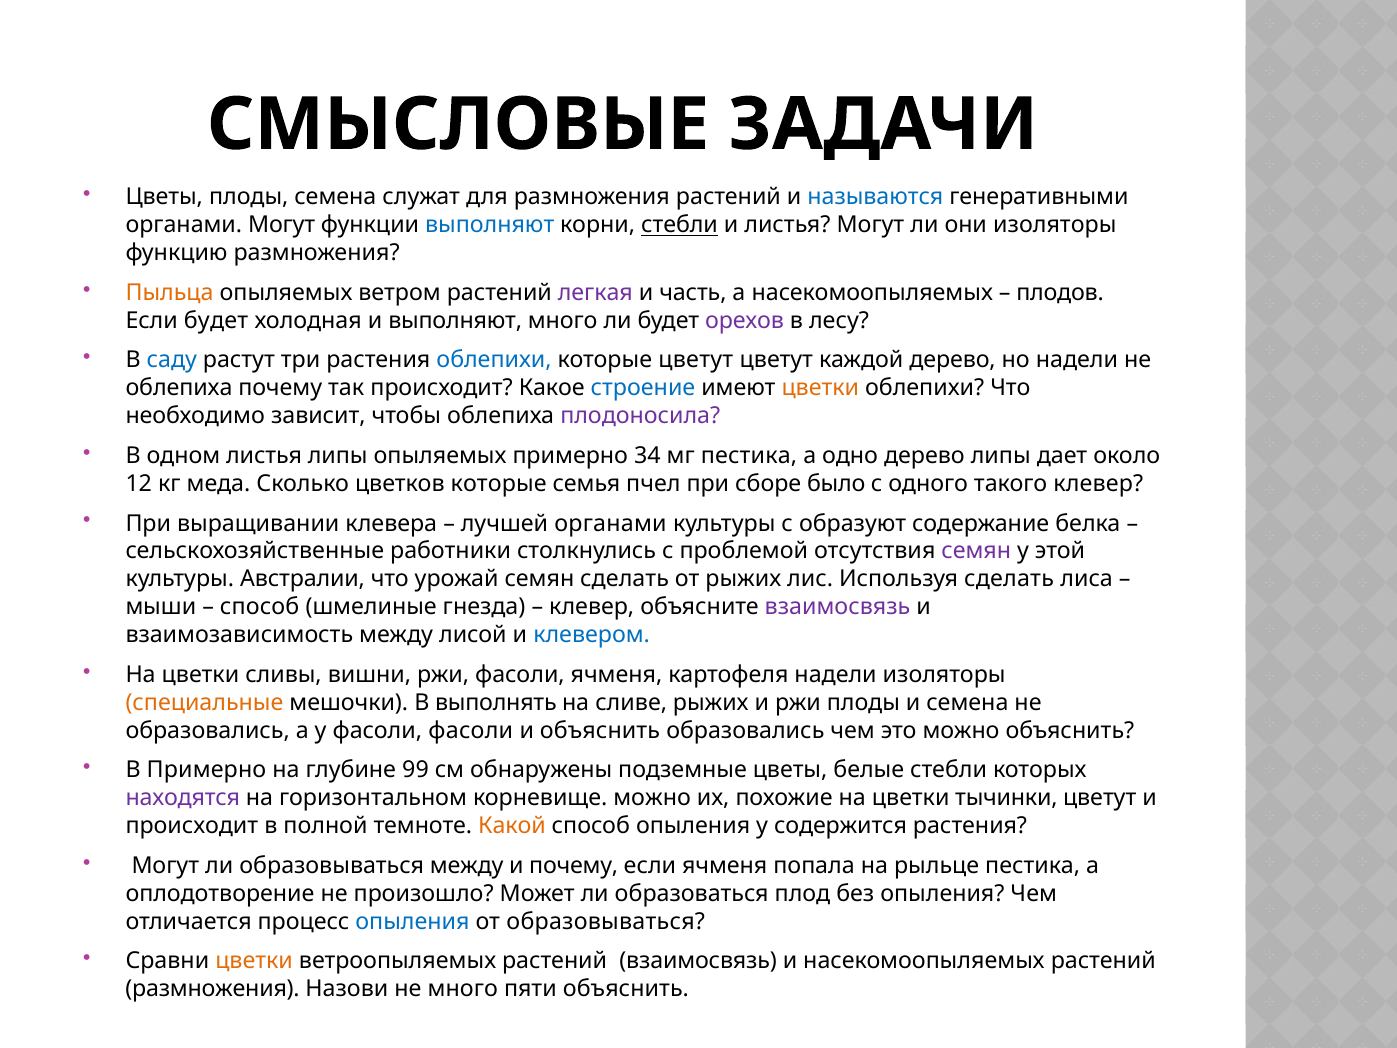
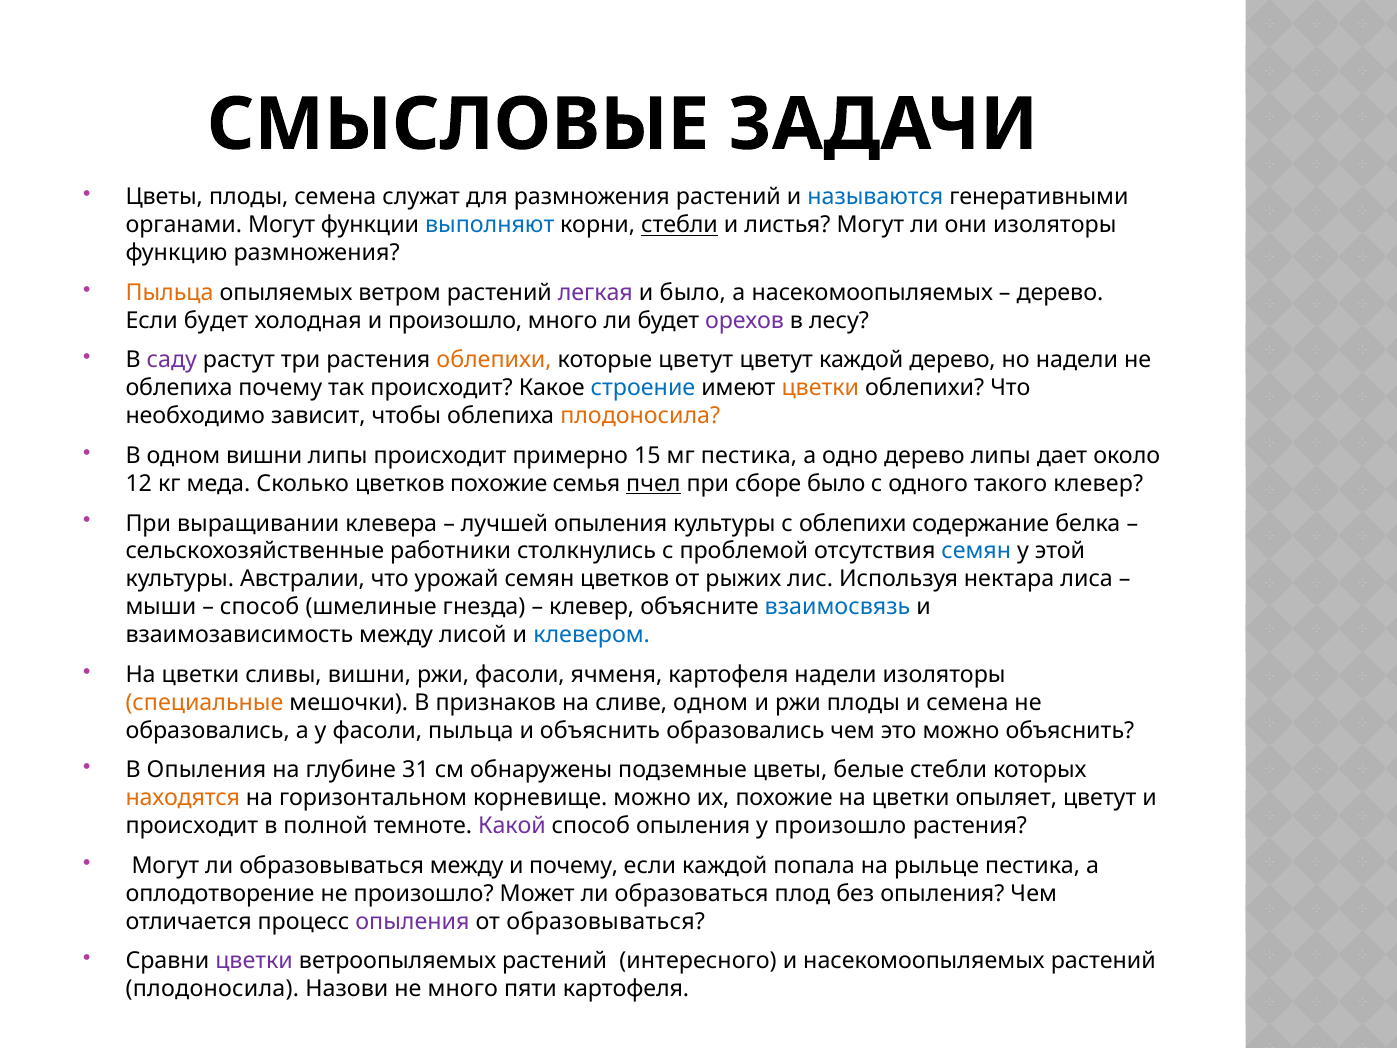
и часть: часть -> было (693, 293)
плодов: плодов -> дерево (1060, 293)
и выполняют: выполняют -> произошло (455, 321)
саду colour: blue -> purple (172, 360)
облепихи colour: blue -> orange (494, 360)
плодоносила colour: purple -> orange (640, 416)
одном листья: листья -> вишни (264, 456)
липы опыляемых: опыляемых -> происходит (440, 456)
34: 34 -> 15 (647, 456)
цветков которые: которые -> похожие (499, 484)
пчел underline: none -> present (653, 484)
лучшей органами: органами -> опыления (611, 523)
с образуют: образуют -> облепихи (853, 523)
семян colour: purple -> blue (976, 551)
семян сделать: сделать -> цветков (625, 579)
Используя сделать: сделать -> нектара (1009, 579)
взаимосвязь colour: purple -> blue (838, 607)
выполнять: выполнять -> признаков (496, 703)
сливе рыжих: рыжих -> одном (711, 703)
фасоли фасоли: фасоли -> пыльца (471, 730)
В Примерно: Примерно -> Опыления (206, 770)
99: 99 -> 31 (416, 770)
находятся colour: purple -> orange (183, 798)
тычинки: тычинки -> опыляет (1006, 798)
Какой colour: orange -> purple (512, 826)
у содержится: содержится -> произошло (840, 826)
если ячменя: ячменя -> каждой (725, 866)
опыления colour: blue -> purple (412, 921)
цветки colour: orange -> purple (254, 961)
растений взаимосвязь: взаимосвязь -> интересного (698, 961)
размножения: размножения -> плодоносила (212, 989)
пяти объяснить: объяснить -> картофеля (626, 989)
